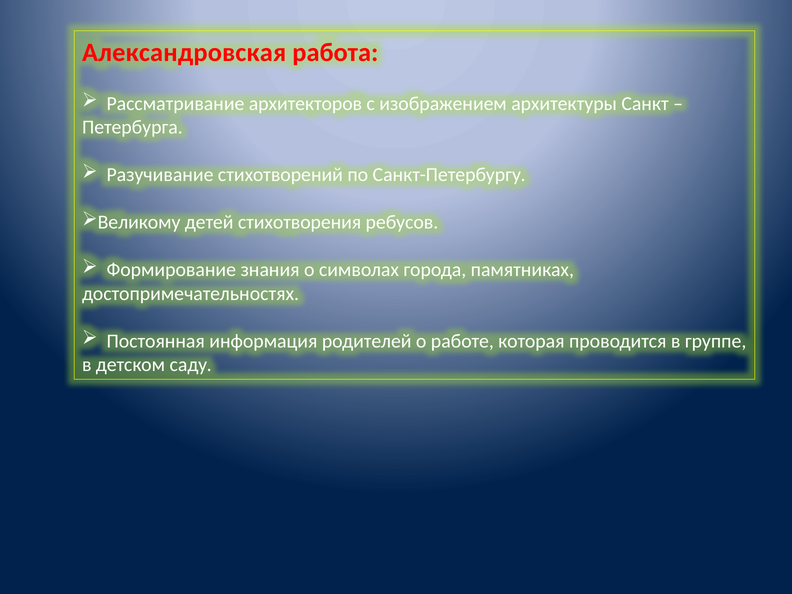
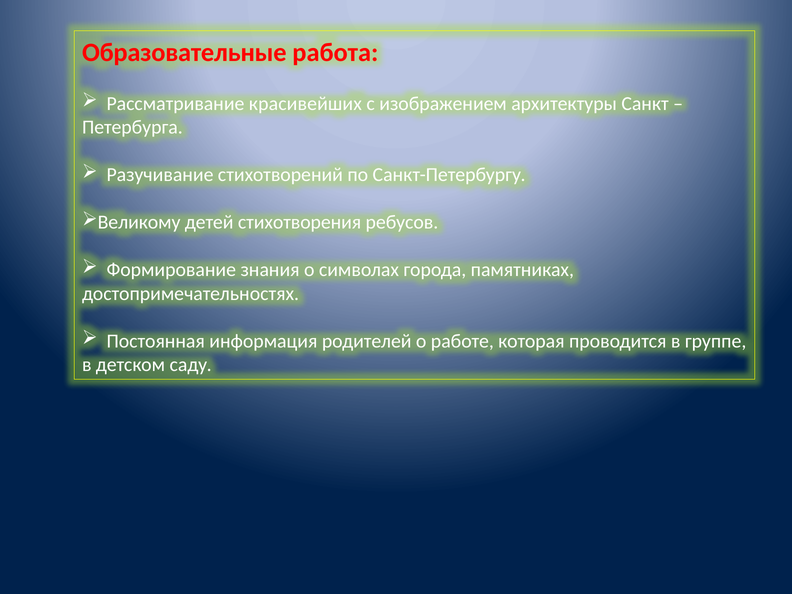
Александровская: Александровская -> Образовательные (184, 52)
архитекторов: архитекторов -> красивейших (305, 104)
